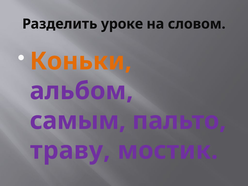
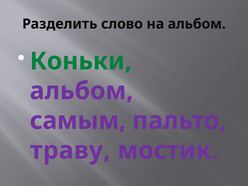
уроке: уроке -> слово (122, 24)
на словом: словом -> альбом (197, 24)
Коньки colour: orange -> green (81, 61)
